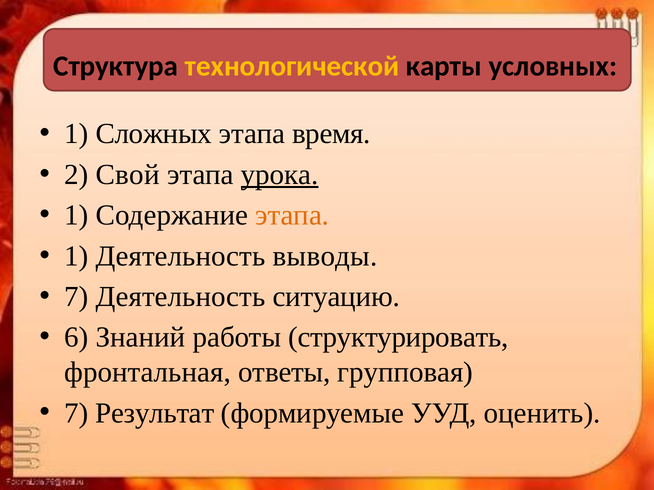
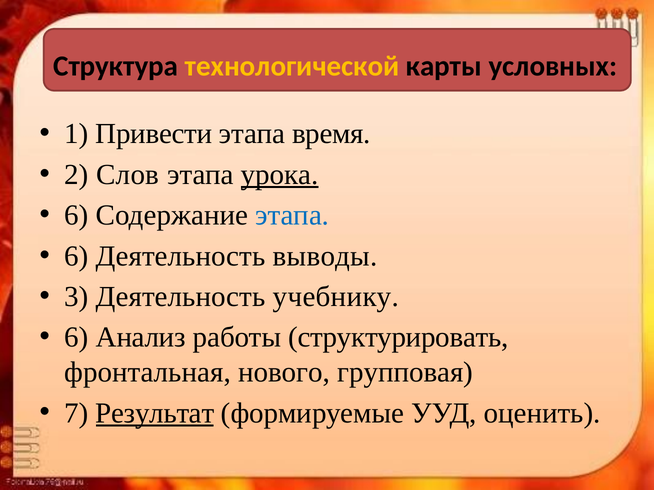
Сложных: Сложных -> Привести (154, 134)
Свой: Свой -> Слов (128, 175)
1: 1 -> 6 (76, 215)
этапа colour: orange -> blue (292, 215)
1: 1 -> 6 (76, 256)
7: 7 -> 3 (76, 297)
ситуацию: ситуацию -> учебнику (336, 297)
Знаний: Знаний -> Анализ (141, 338)
ответы: ответы -> нового (284, 373)
Результат underline: none -> present (155, 413)
